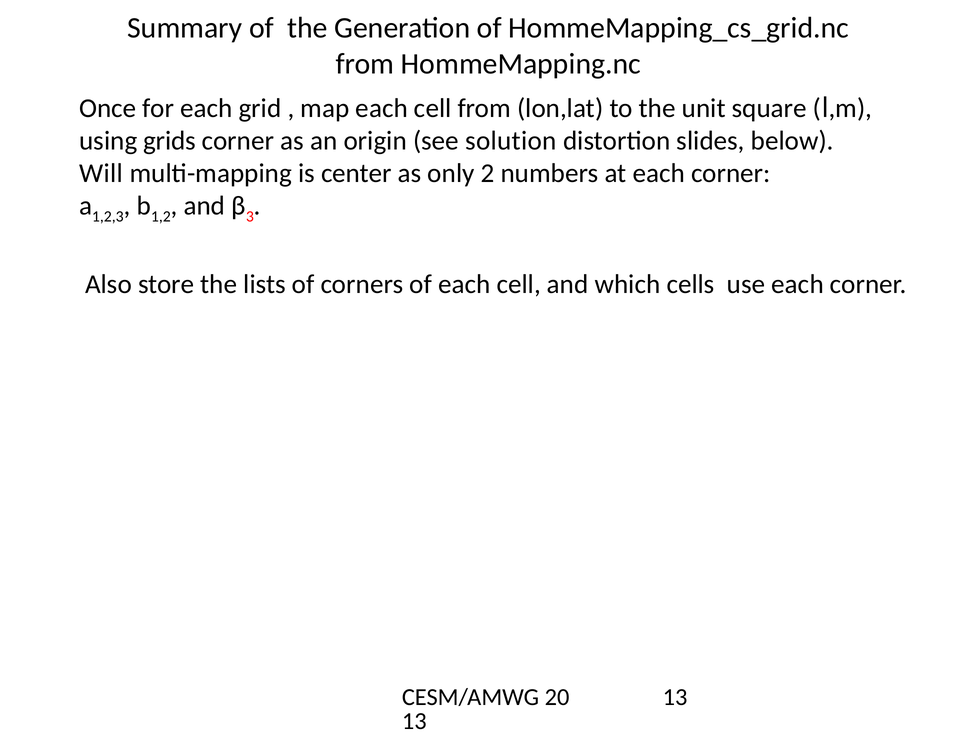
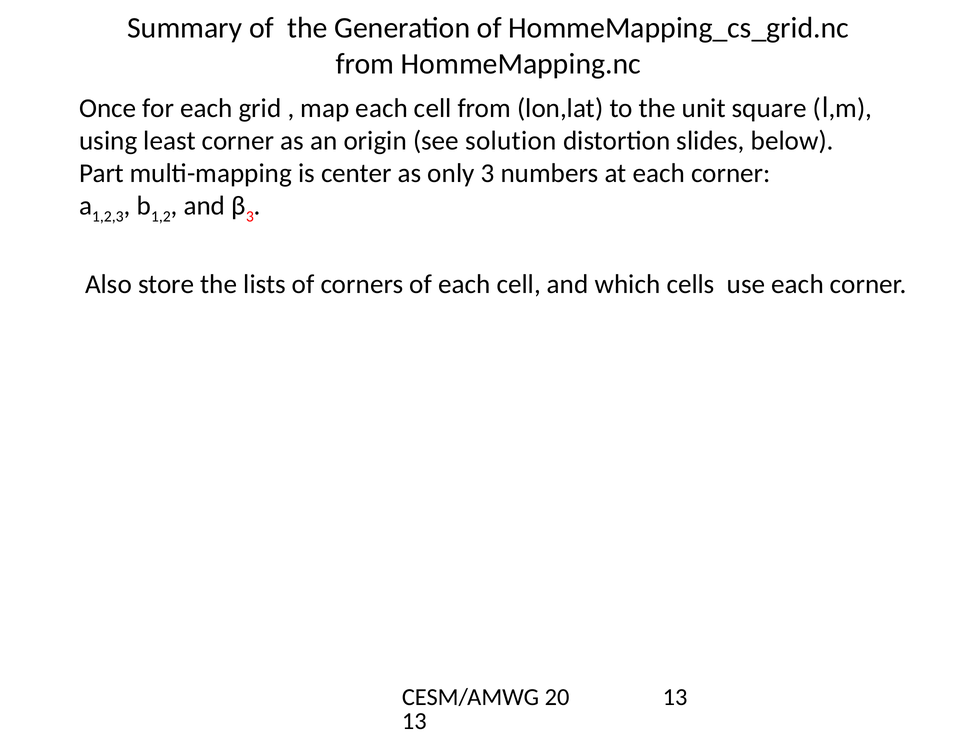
grids: grids -> least (170, 141)
Will: Will -> Part (101, 173)
only 2: 2 -> 3 (488, 173)
